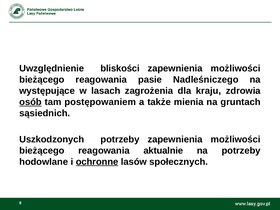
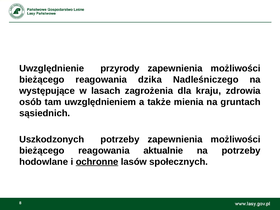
bliskości: bliskości -> przyrody (120, 68)
pasie: pasie -> dzika (150, 80)
osób underline: present -> none (30, 102)
postępowaniem: postępowaniem -> uwzględnieniem (100, 102)
